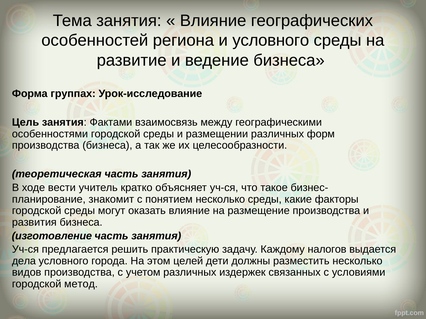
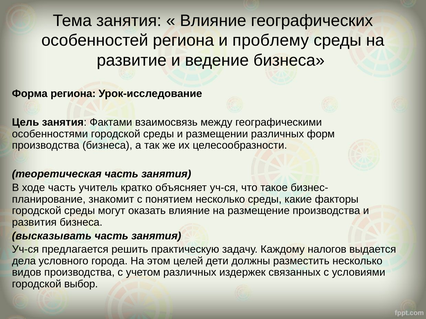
и условного: условного -> проблему (271, 41)
Форма группах: группах -> региона (73, 94)
ходе вести: вести -> часть (62, 188)
изготовление: изготовление -> высказывать (52, 236)
метод: метод -> выбор (81, 284)
